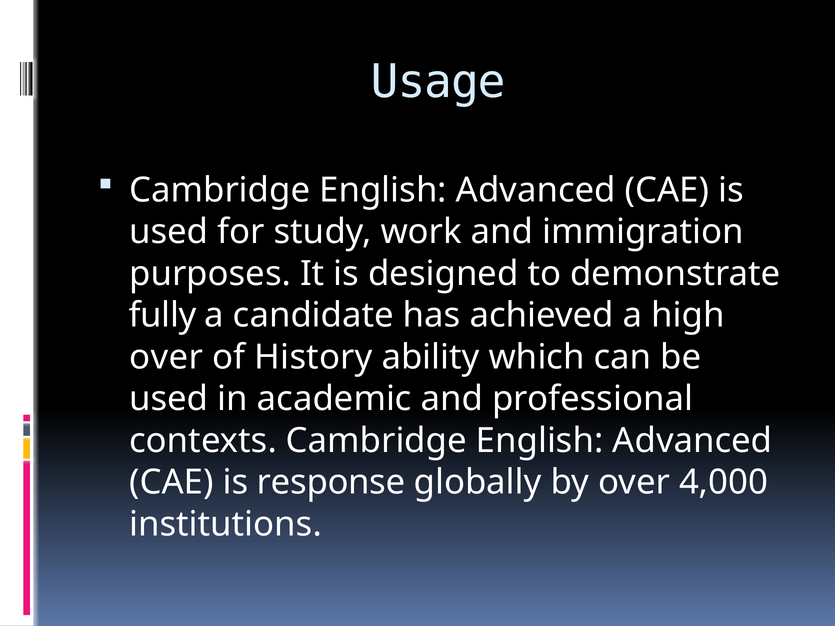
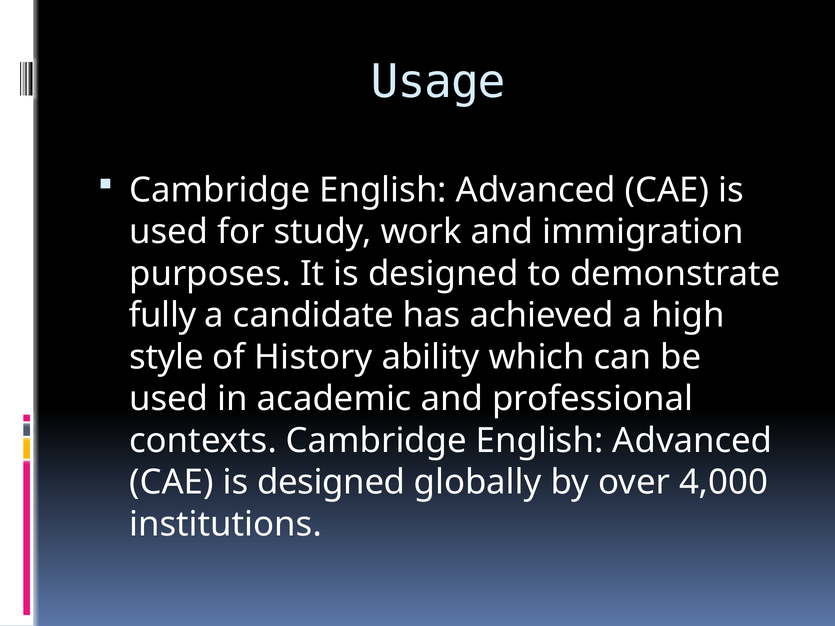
over: over -> style (166, 357)
CAE is response: response -> designed (331, 483)
